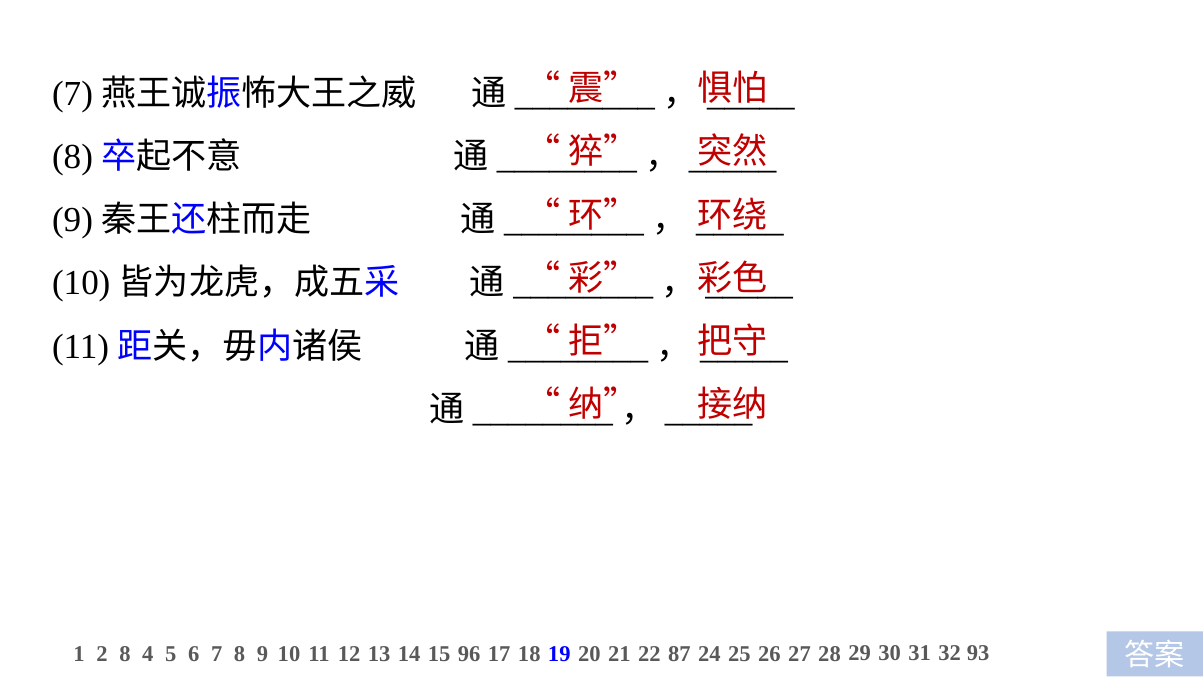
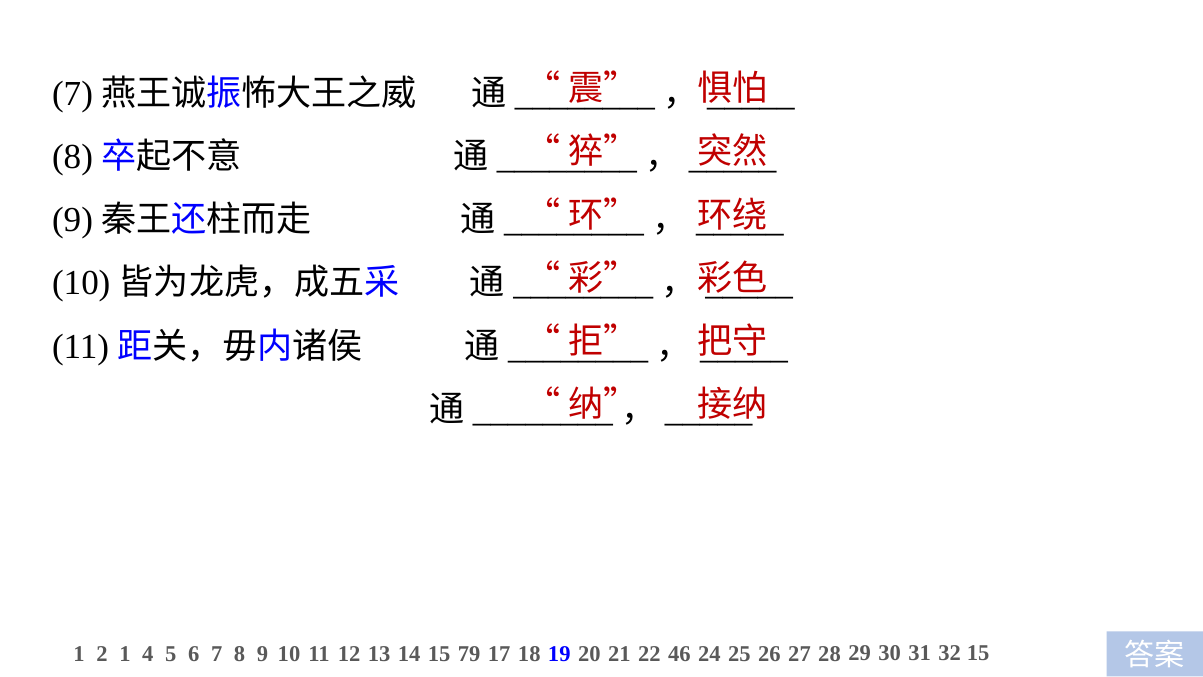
2 8: 8 -> 1 (125, 654)
96: 96 -> 79 (469, 654)
87: 87 -> 46 (679, 654)
32 93: 93 -> 15 (978, 653)
